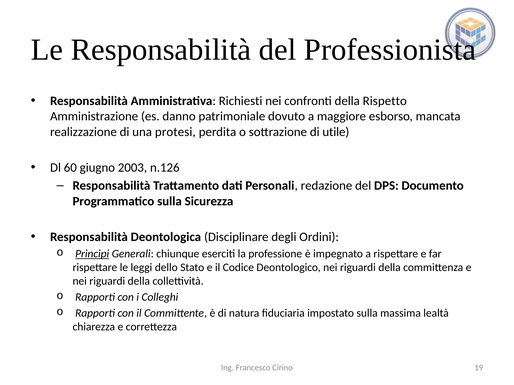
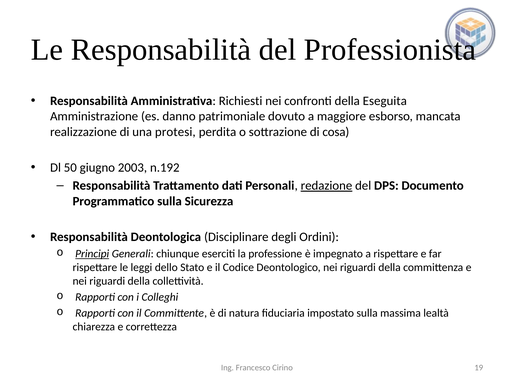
Rispetto: Rispetto -> Eseguita (385, 101)
utile: utile -> cosa (336, 132)
60: 60 -> 50 (70, 168)
n.126: n.126 -> n.192 (165, 168)
redazione underline: none -> present (326, 186)
